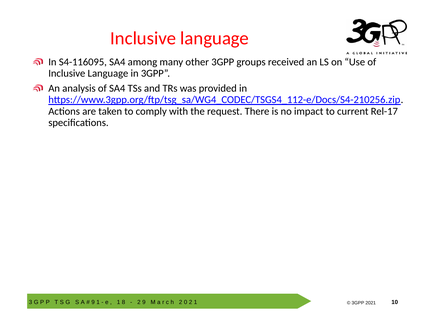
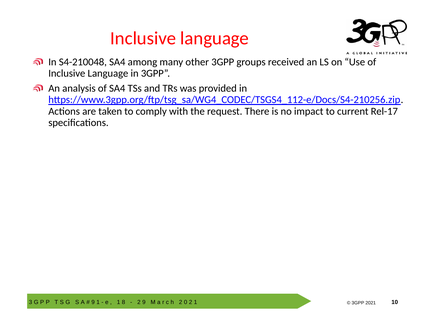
S4-116095: S4-116095 -> S4-210048 (83, 62)
